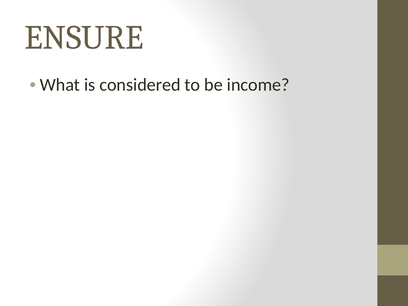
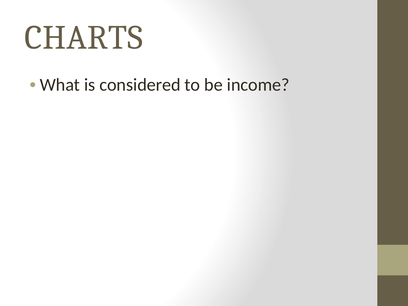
ENSURE: ENSURE -> CHARTS (84, 38)
